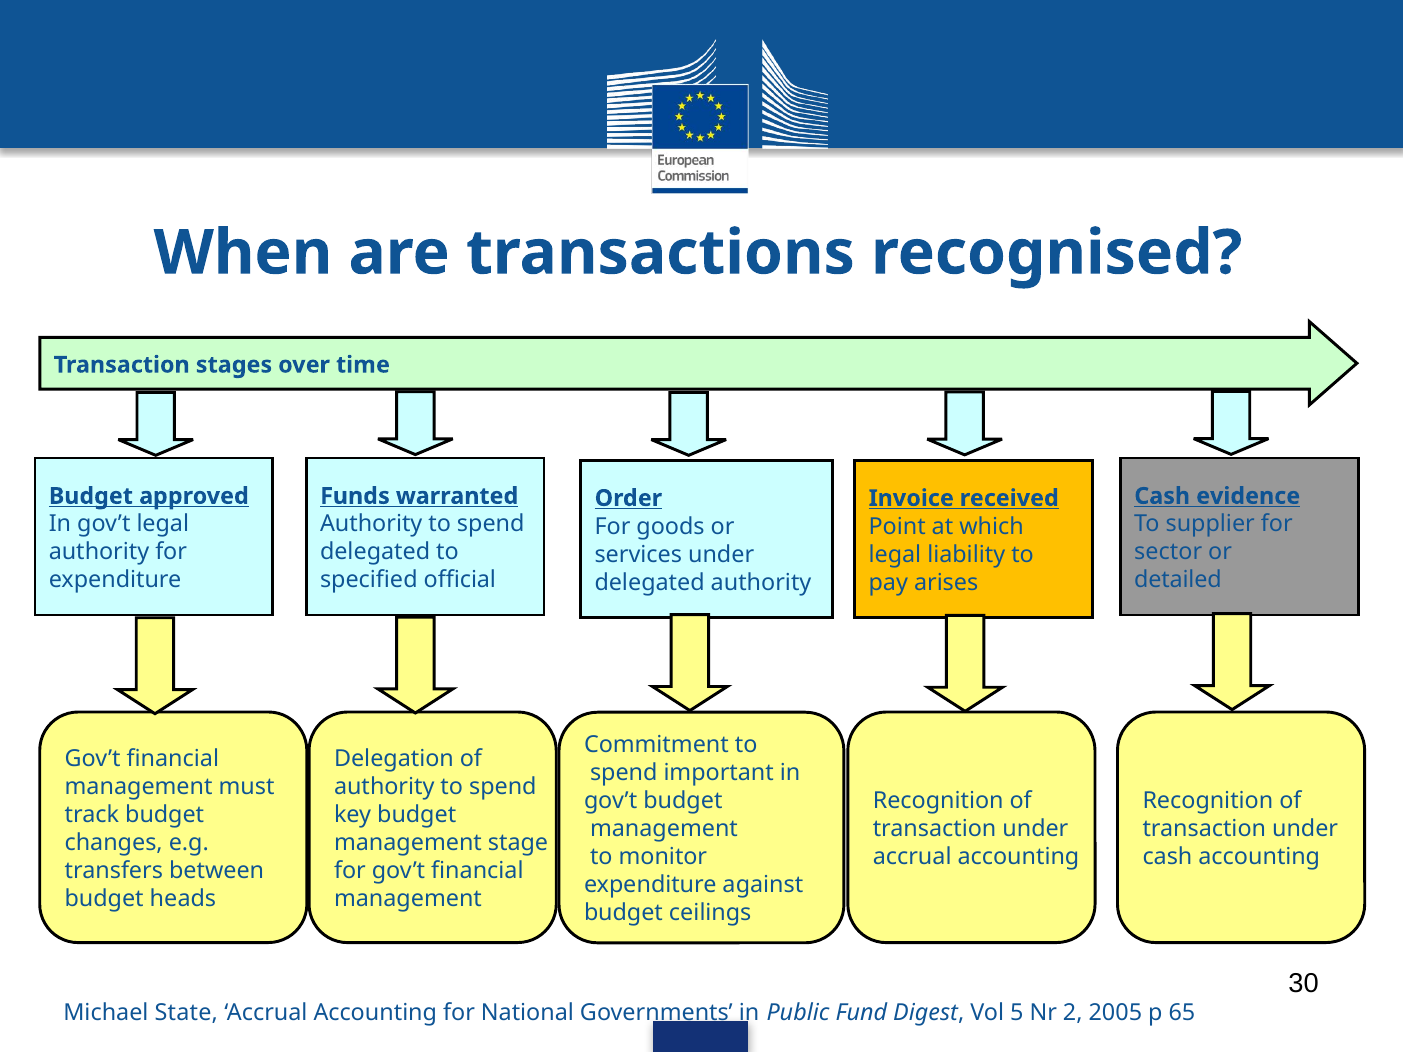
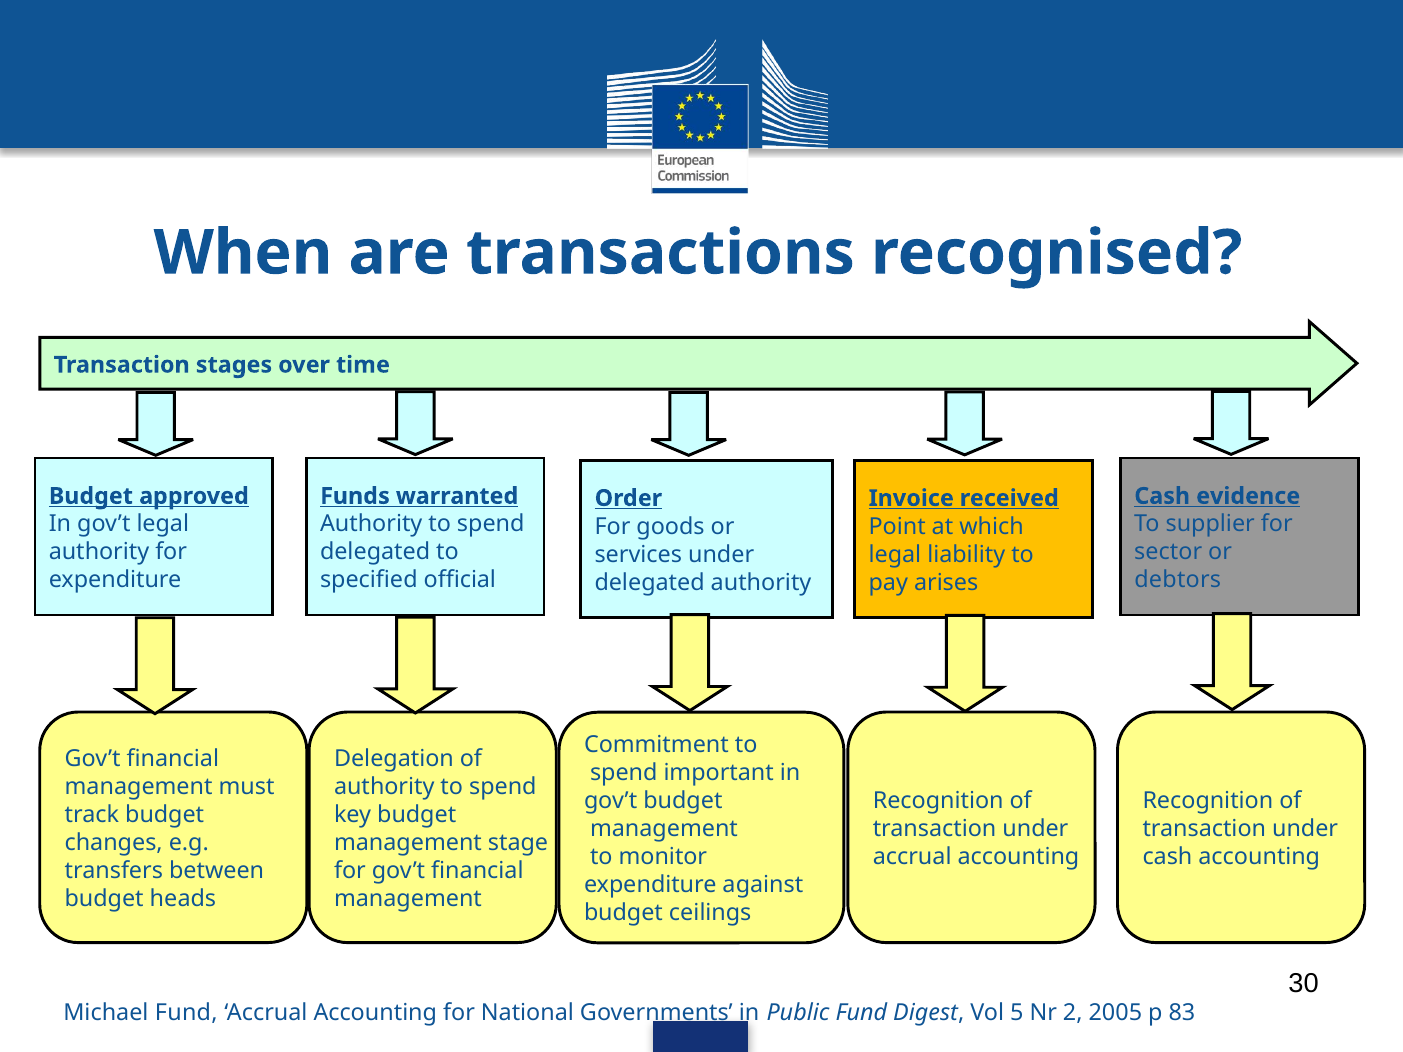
detailed: detailed -> debtors (1178, 580)
Michael State: State -> Fund (186, 1013)
65: 65 -> 83 (1182, 1013)
